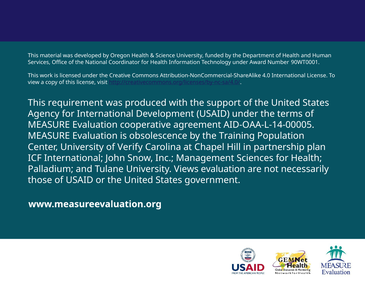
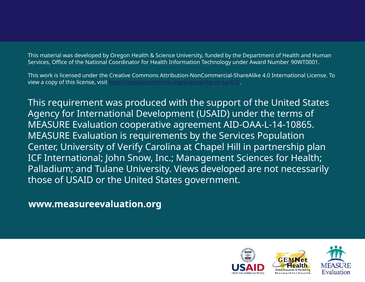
AID-OAA-L-14-00005: AID-OAA-L-14-00005 -> AID-OAA-L-14-10865 (269, 125)
obsolescence: obsolescence -> requirements (158, 136)
the Training: Training -> Services (237, 136)
Views evaluation: evaluation -> developed (223, 169)
